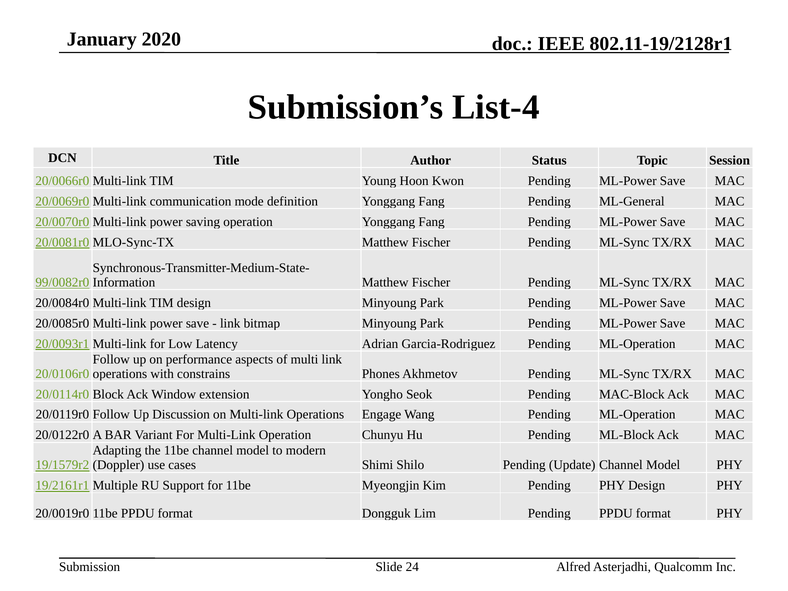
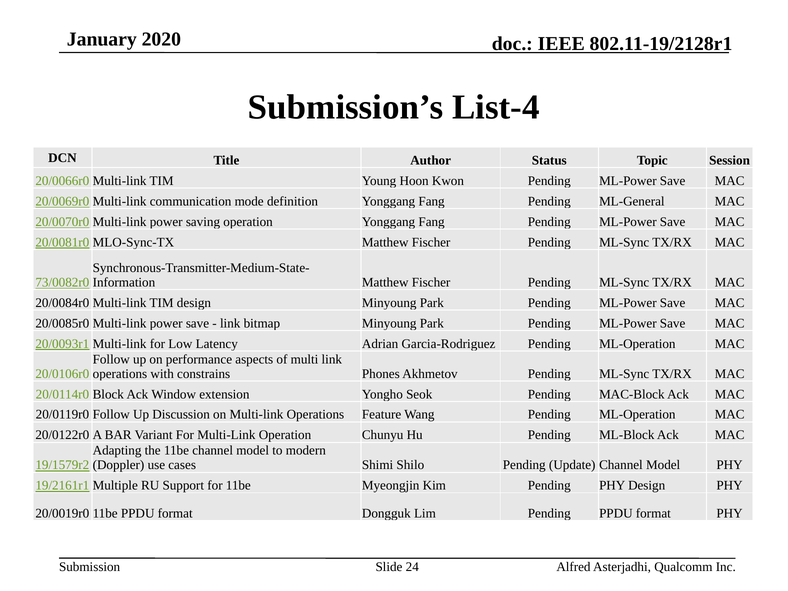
99/0082r0: 99/0082r0 -> 73/0082r0 (62, 282)
Engage: Engage -> Feature (382, 415)
